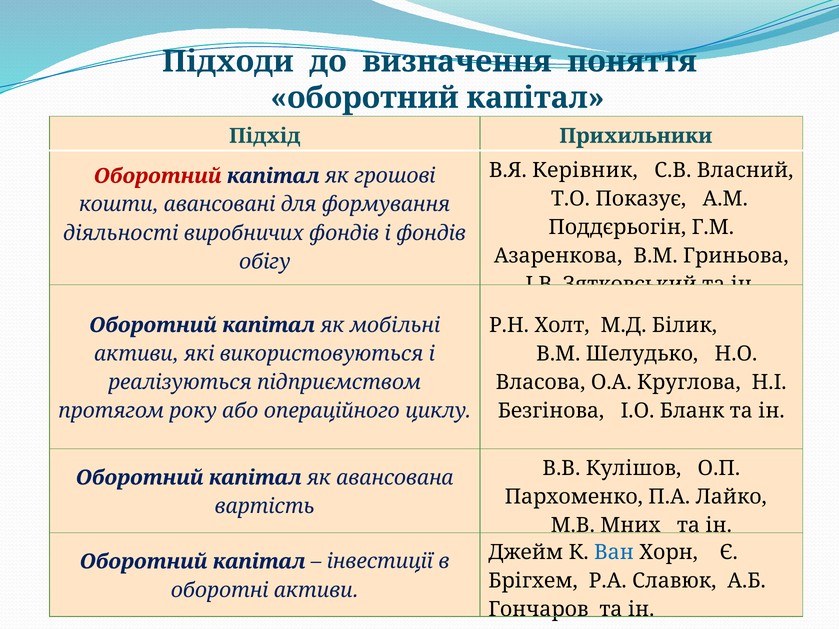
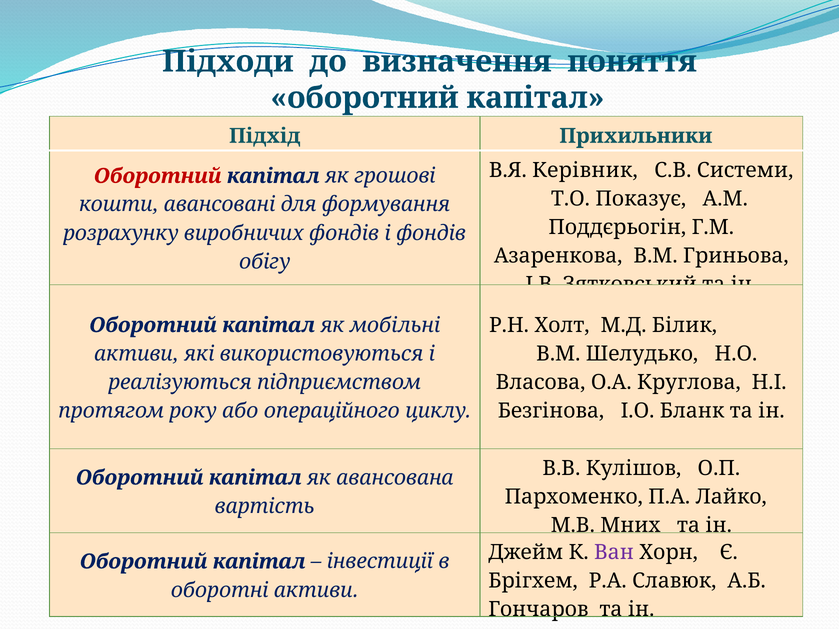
Власний: Власний -> Системи (745, 170)
діяльності: діяльності -> розрахунку (121, 233)
Ван colour: blue -> purple (614, 553)
